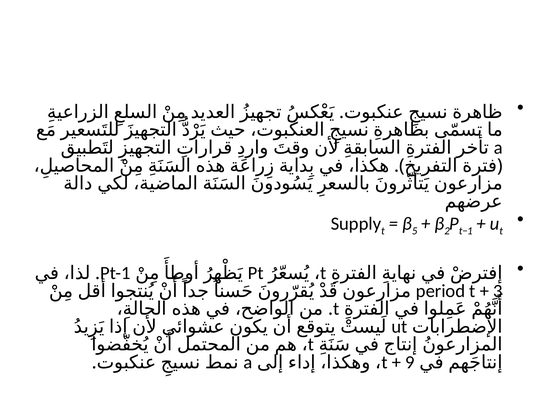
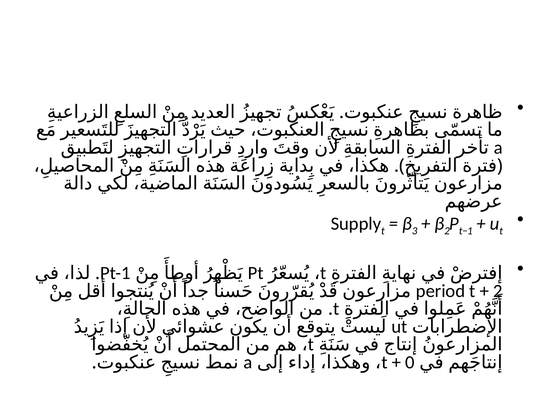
5: 5 -> 3 (415, 231)
3: 3 -> 2 (498, 291)
9: 9 -> 0 (410, 362)
